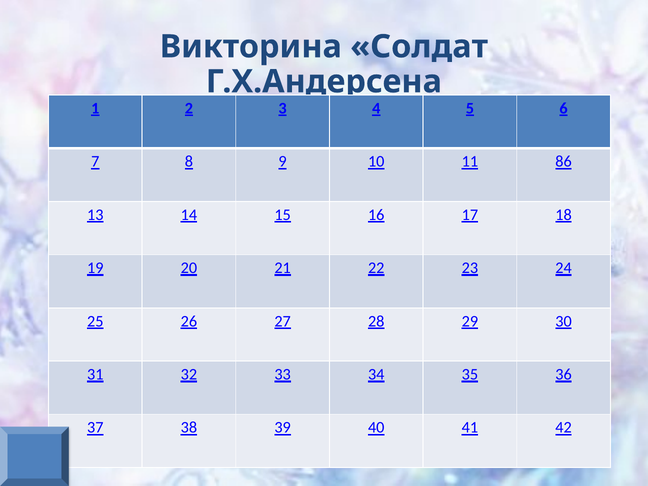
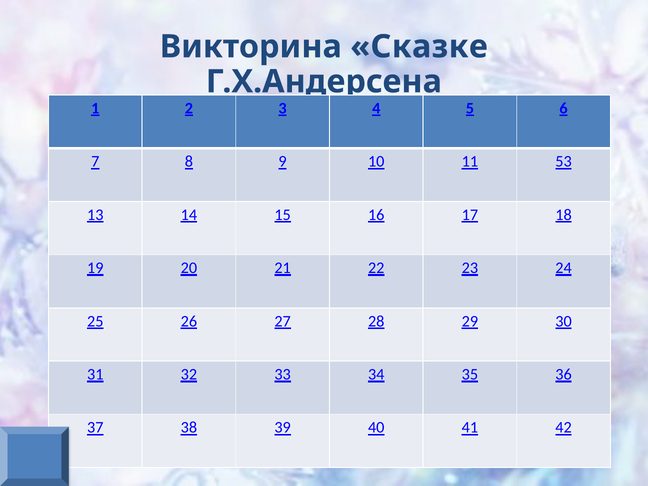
Солдат: Солдат -> Сказке (419, 47)
86: 86 -> 53 (564, 162)
